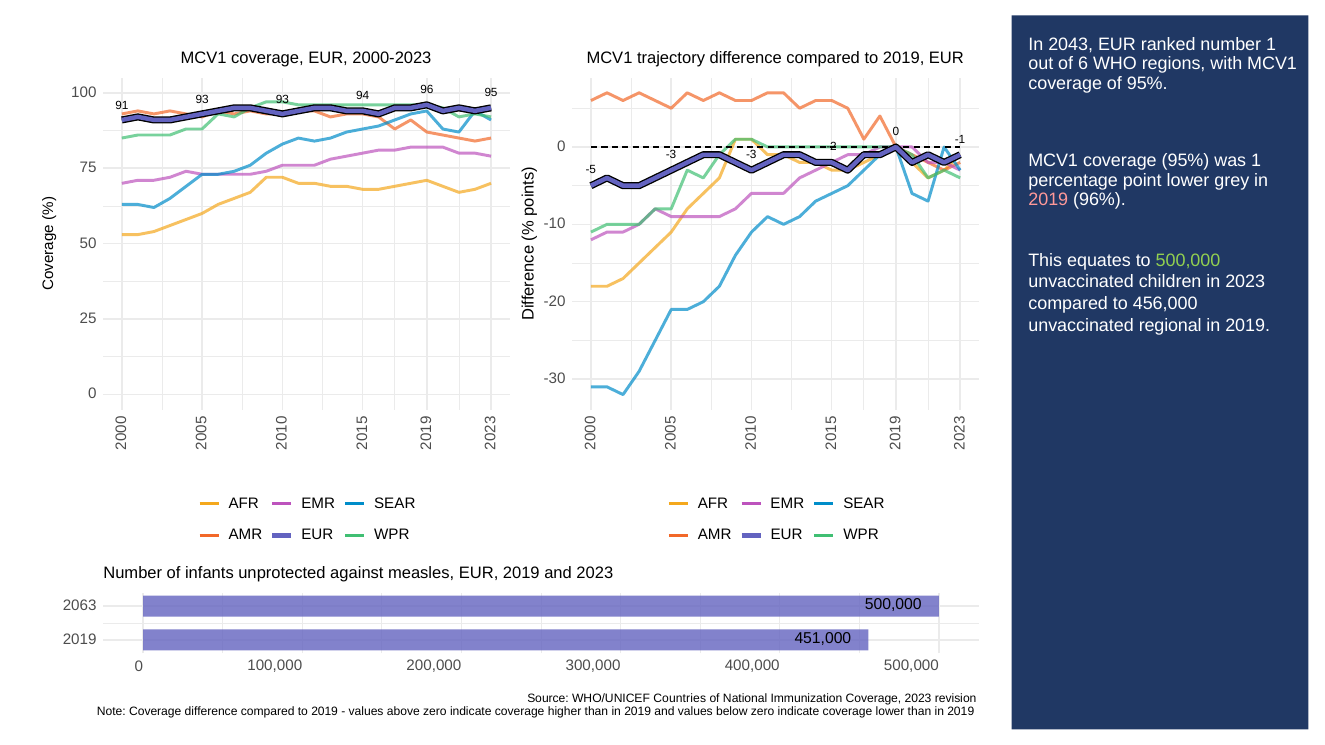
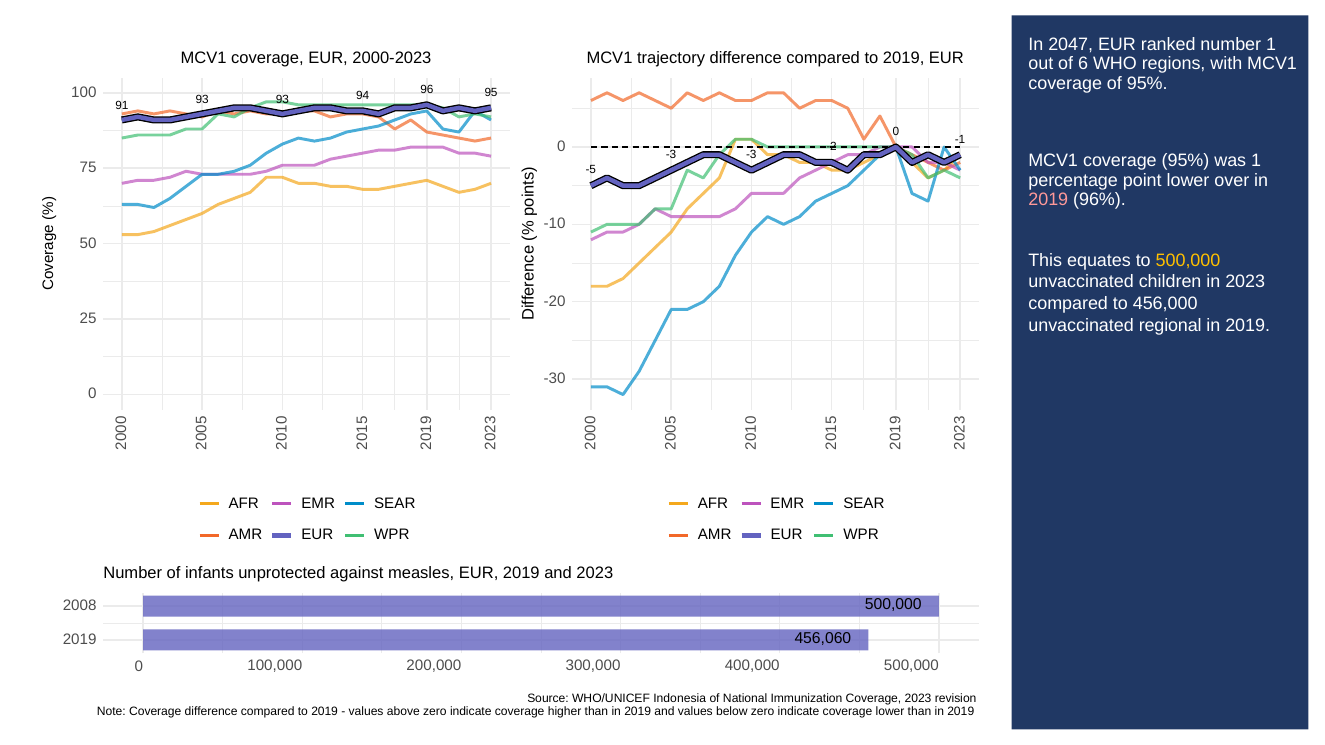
2043: 2043 -> 2047 (1071, 44)
grey: grey -> over (1232, 180)
500,000 colour: light green -> yellow (1188, 261)
2063: 2063 -> 2008 (80, 606)
451,000: 451,000 -> 456,060 (823, 639)
Countries: Countries -> Indonesia (680, 698)
